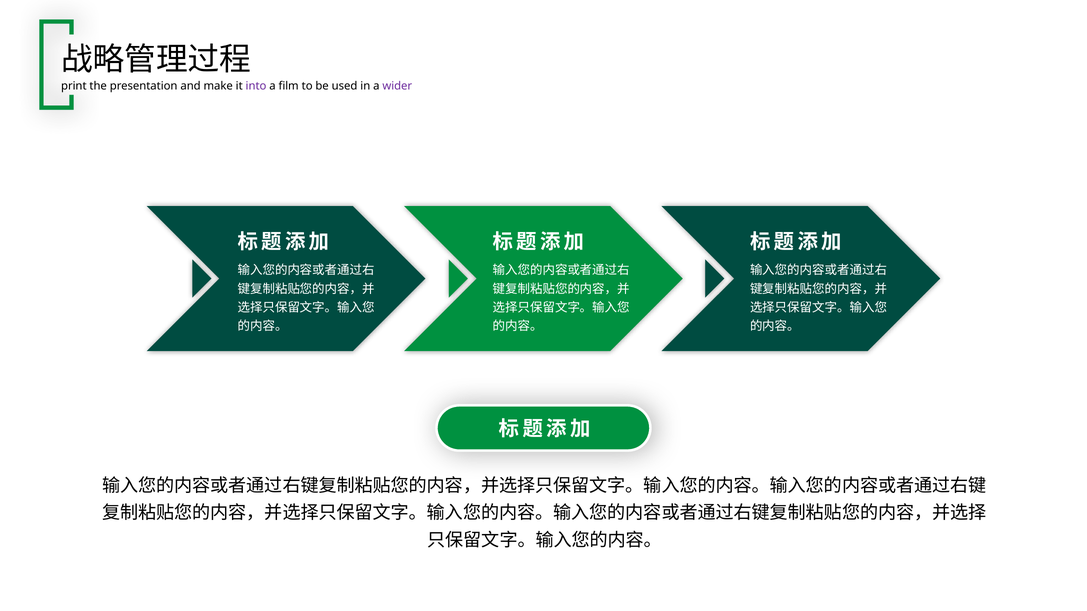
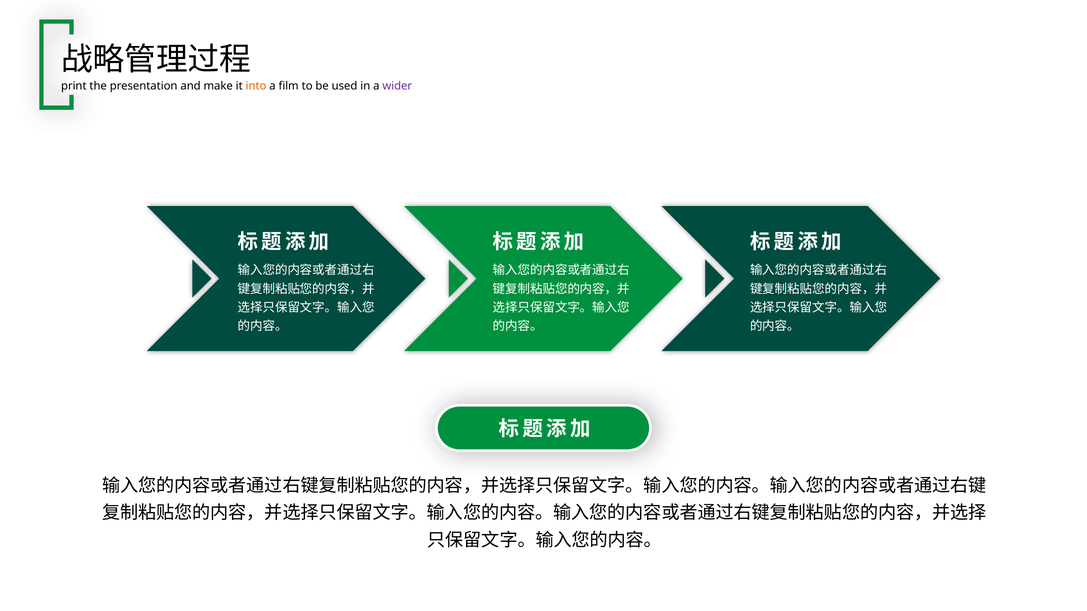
into colour: purple -> orange (256, 86)
